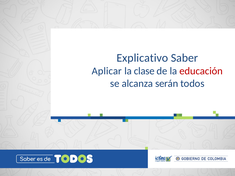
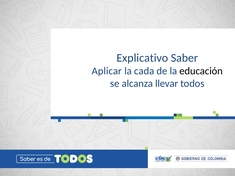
clase: clase -> cada (144, 71)
educación colour: red -> black (201, 71)
serán: serán -> llevar (167, 84)
